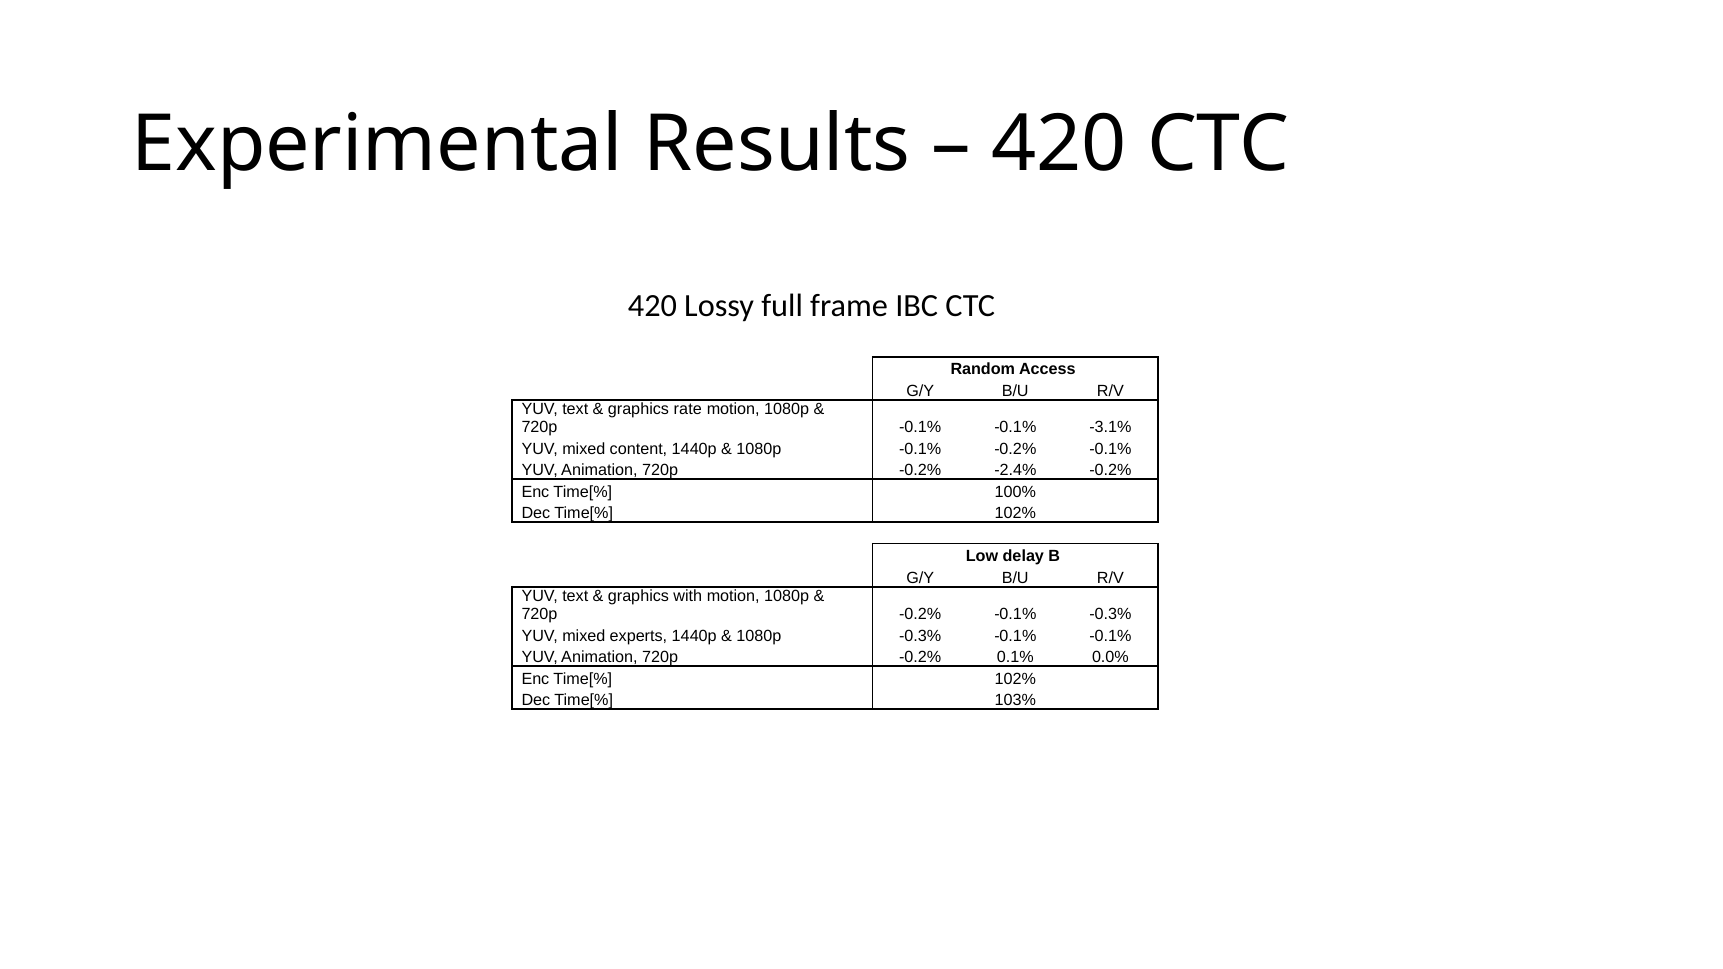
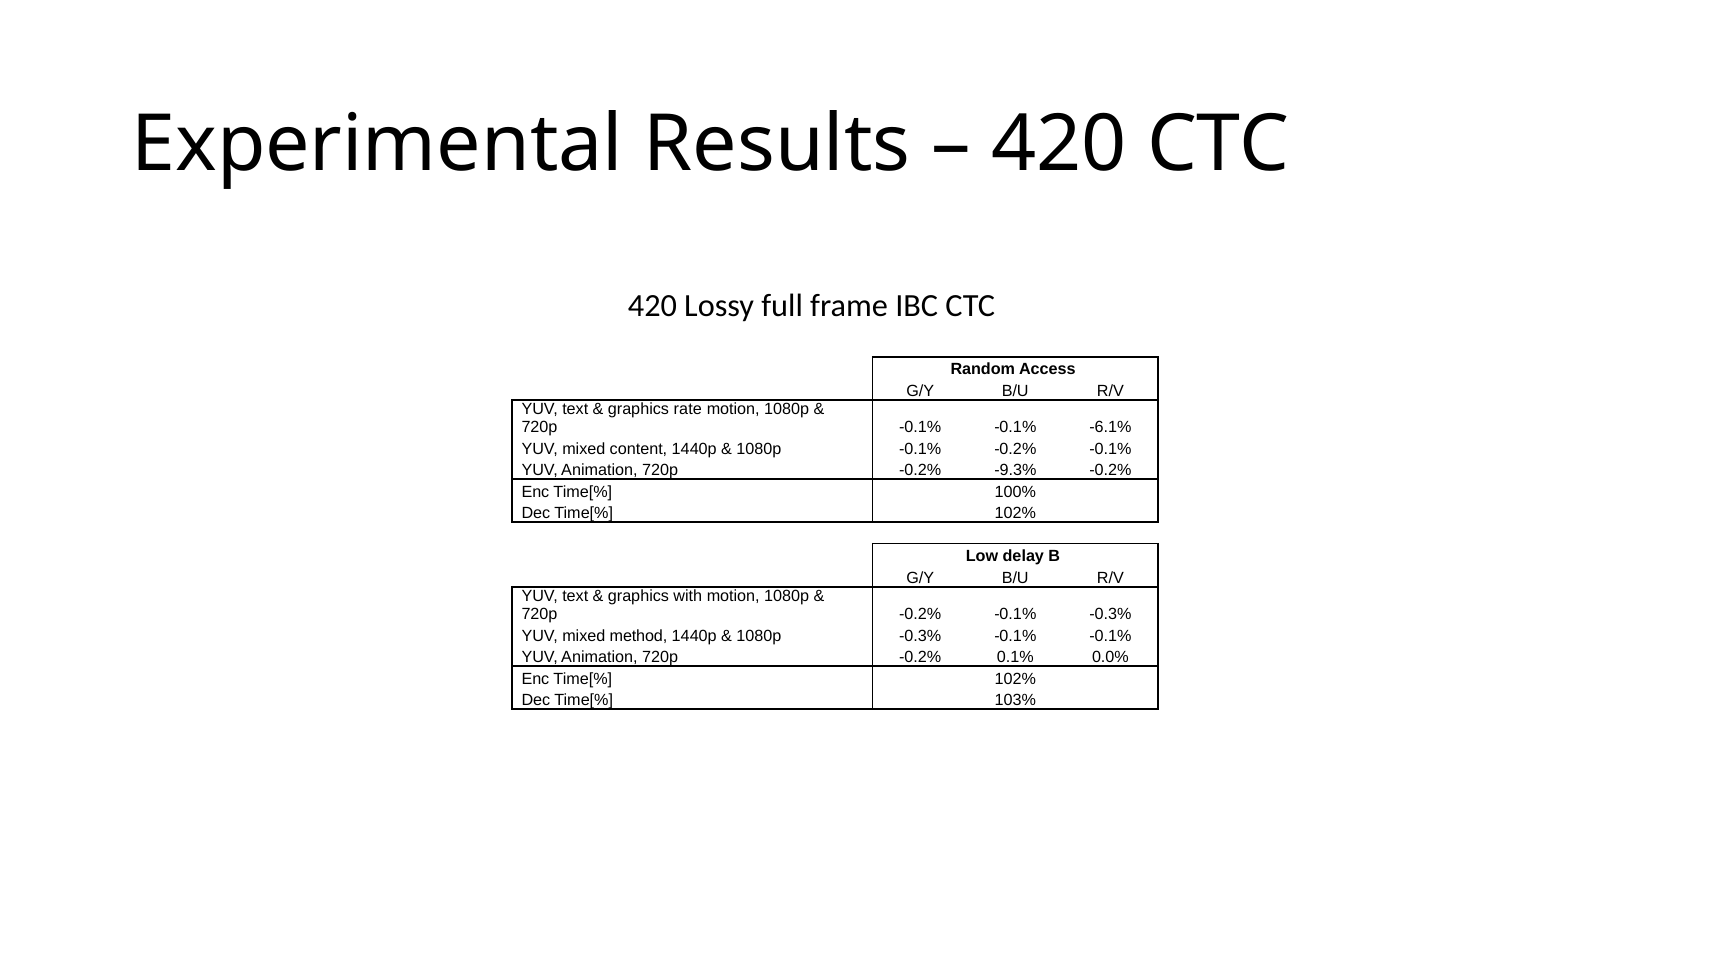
-3.1%: -3.1% -> -6.1% (1110, 427)
-2.4%: -2.4% -> -9.3% (1015, 470)
experts: experts -> method (638, 636)
